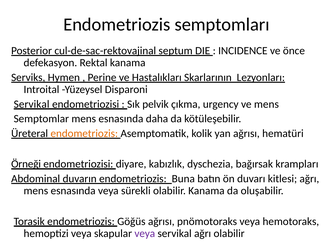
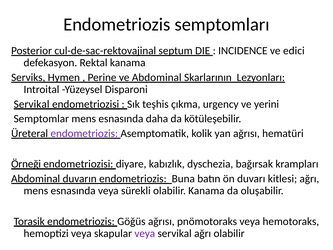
önce: önce -> edici (294, 51)
ve Hastalıkları: Hastalıkları -> Abdominal (157, 77)
pelvik: pelvik -> teşhis (155, 104)
ve mens: mens -> yerini (267, 104)
endometriozis colour: orange -> purple (84, 133)
